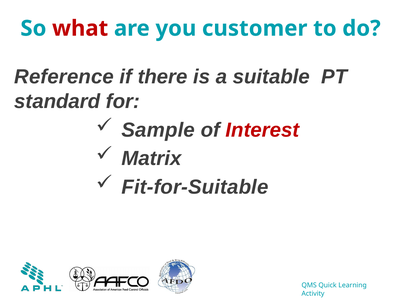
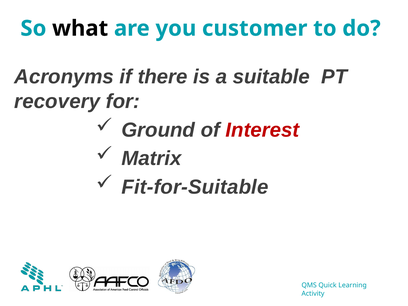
what colour: red -> black (80, 28)
Reference: Reference -> Acronyms (64, 77)
standard: standard -> recovery (57, 101)
Sample: Sample -> Ground (158, 130)
